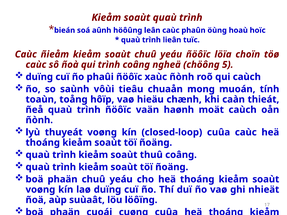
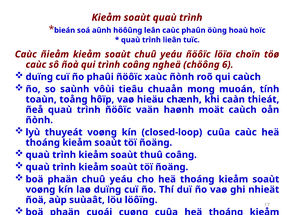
5: 5 -> 6 (228, 65)
